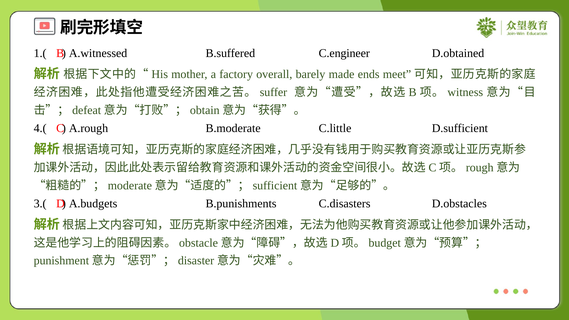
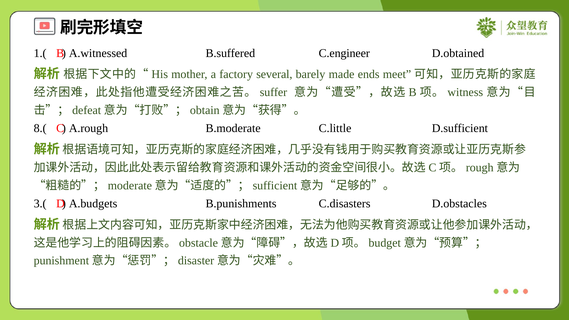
overall: overall -> several (274, 74)
4.(: 4.( -> 8.( (40, 128)
